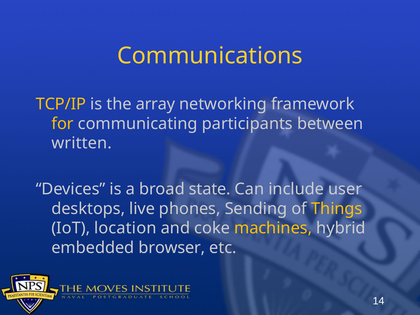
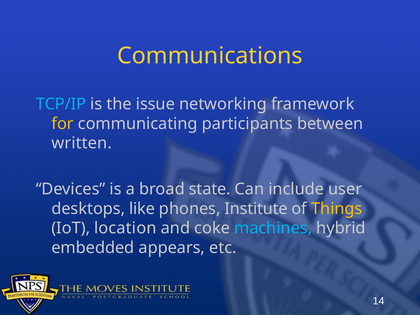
TCP/IP colour: yellow -> light blue (61, 104)
array: array -> issue (155, 104)
live: live -> like (142, 209)
Sending: Sending -> Institute (256, 209)
machines colour: yellow -> light blue (273, 228)
browser: browser -> appears (172, 248)
